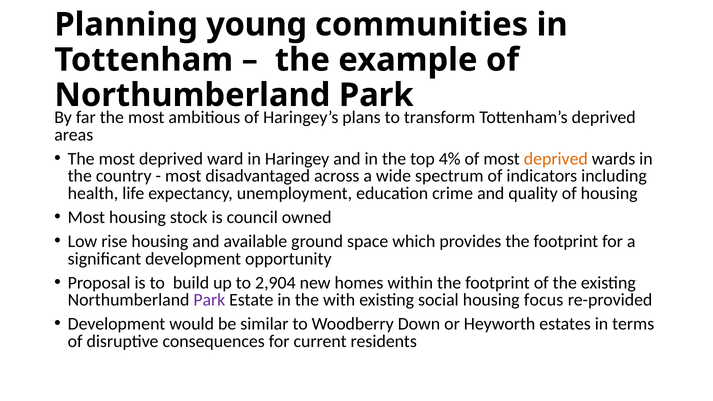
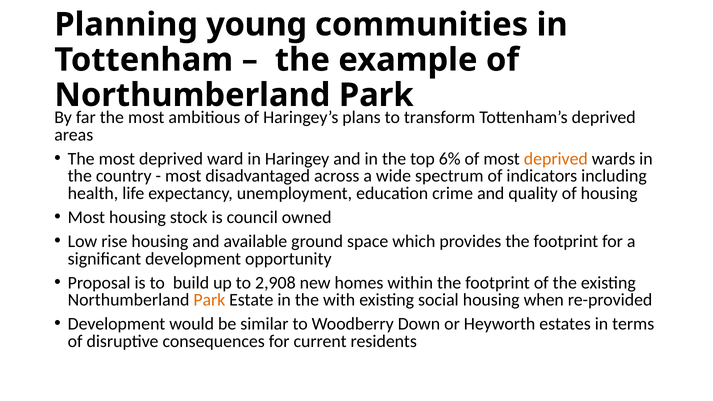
4%: 4% -> 6% (450, 159)
2,904: 2,904 -> 2,908 (275, 283)
Park colour: purple -> orange (209, 300)
focus: focus -> when (544, 300)
